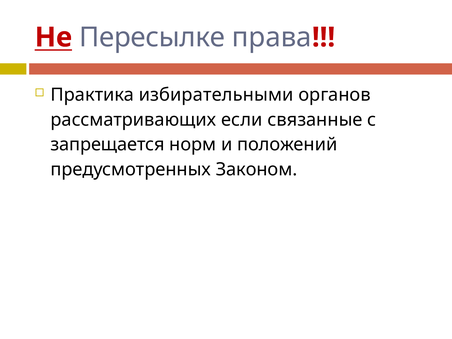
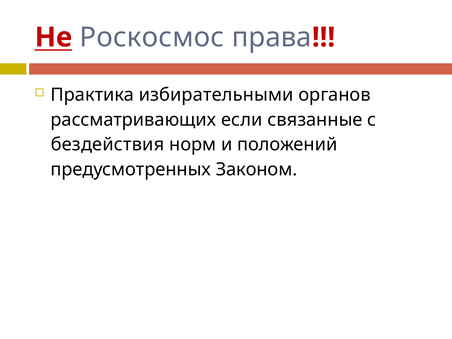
Пересылке: Пересылке -> Роскосмос (152, 37)
запрещается: запрещается -> бездействия (107, 145)
